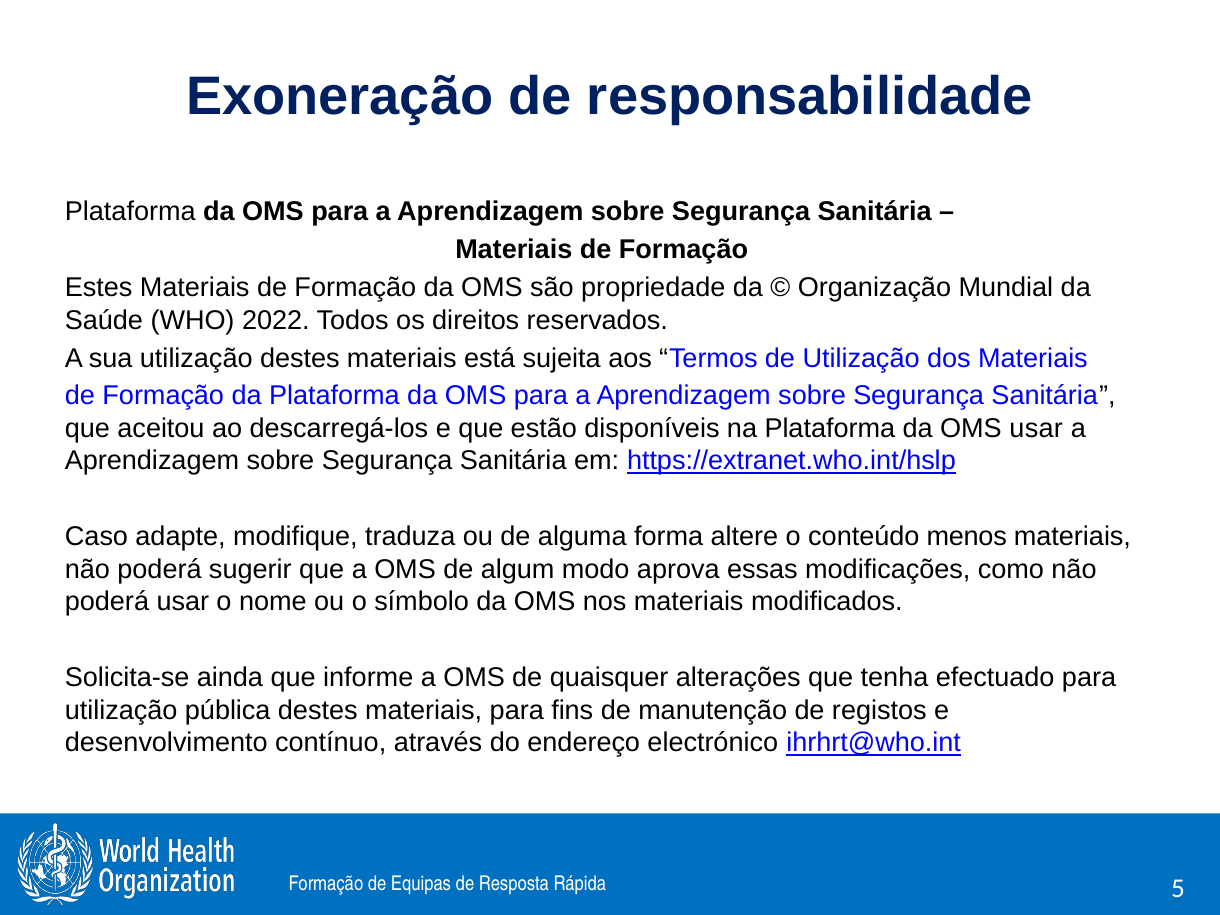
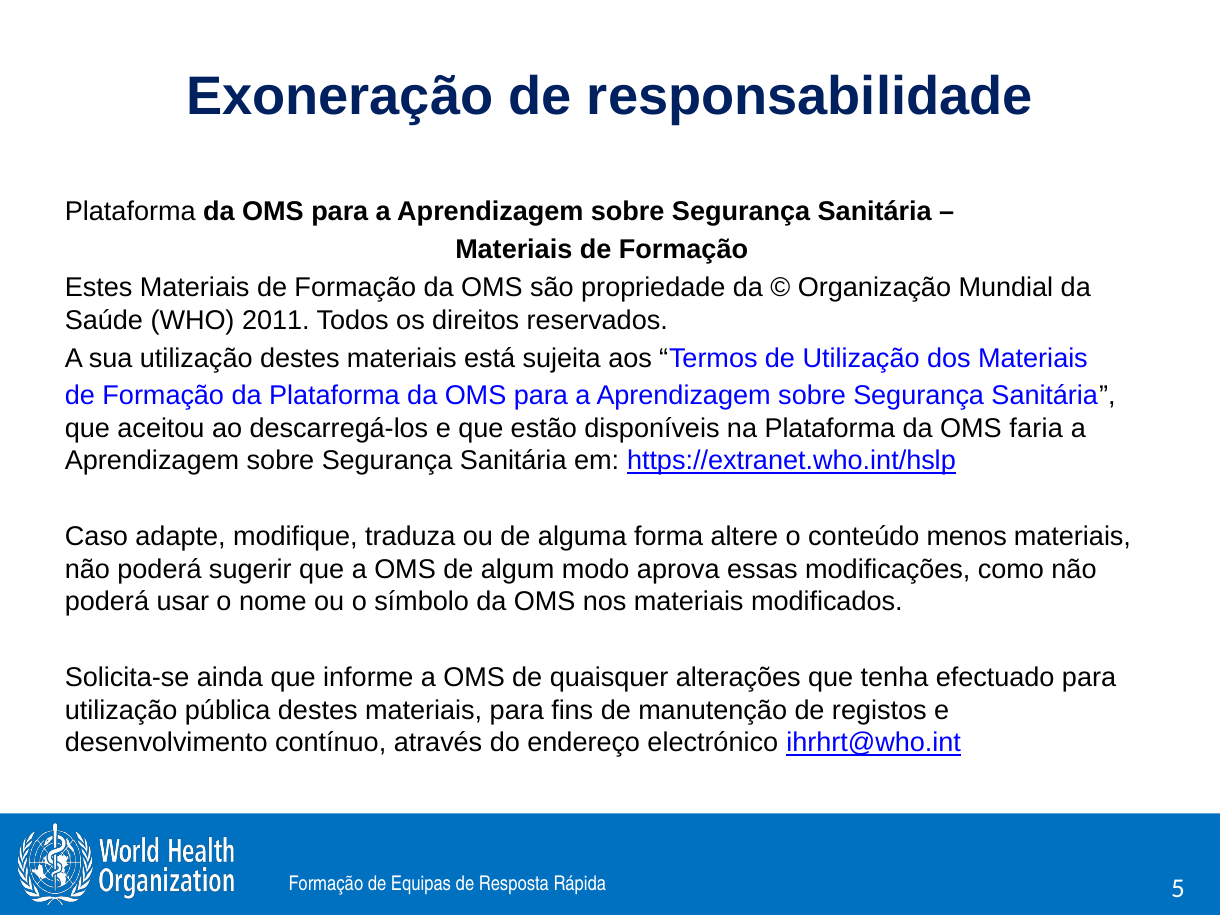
2022: 2022 -> 2011 (276, 320)
OMS usar: usar -> faria (1036, 429)
